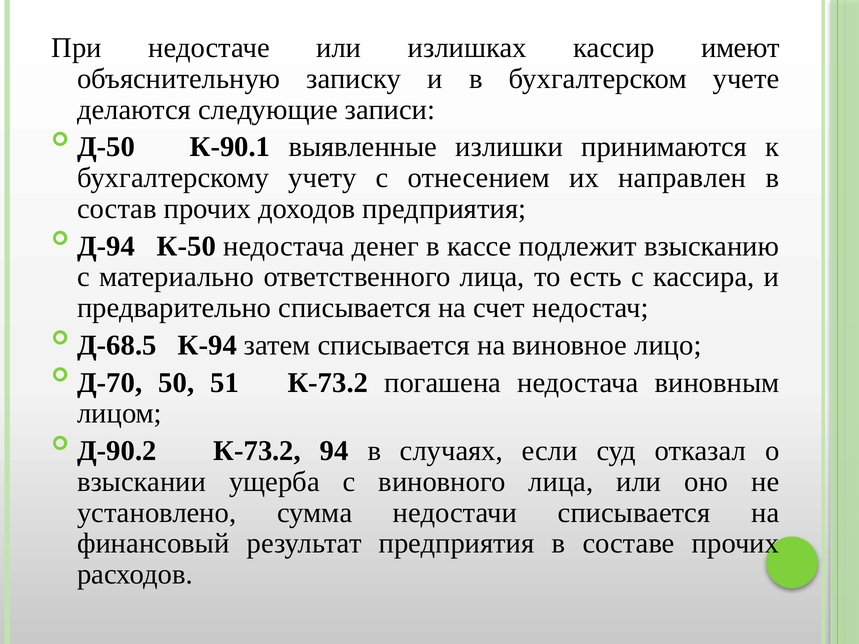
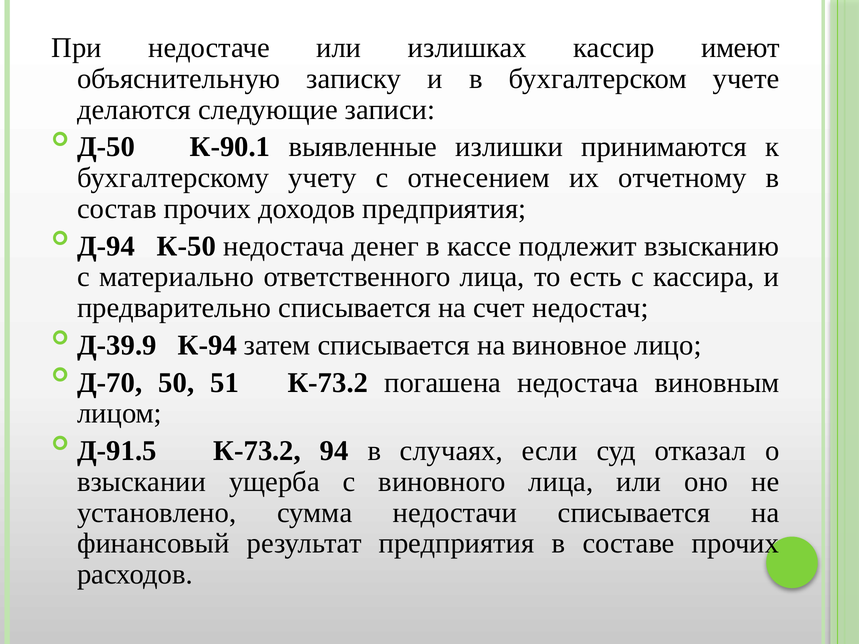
направлен: направлен -> отчетному (682, 178)
Д-68.5: Д-68.5 -> Д-39.9 (117, 345)
Д-90.2: Д-90.2 -> Д-91.5 (117, 451)
